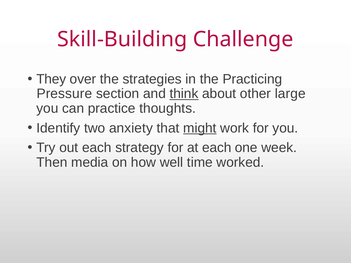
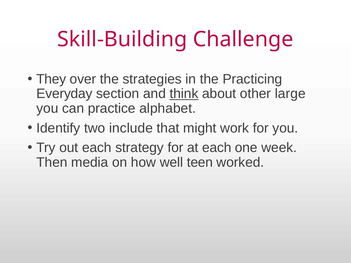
Pressure: Pressure -> Everyday (64, 94)
thoughts: thoughts -> alphabet (168, 109)
anxiety: anxiety -> include (131, 128)
might underline: present -> none (200, 128)
time: time -> teen (200, 162)
